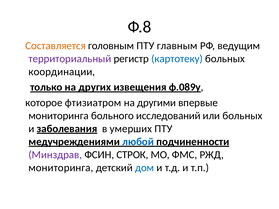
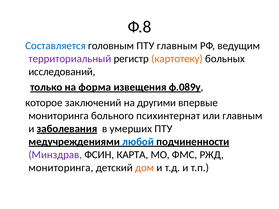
Составляется colour: orange -> blue (56, 46)
картотеку colour: blue -> orange (177, 59)
координации: координации -> исследований (62, 72)
других: других -> форма (95, 87)
фтизиатром: фтизиатром -> заключений (93, 103)
исследований: исследований -> психинтернат (168, 116)
или больных: больных -> главным (242, 116)
СТРОК: СТРОК -> КАРТА (132, 155)
дом colour: blue -> orange (145, 168)
